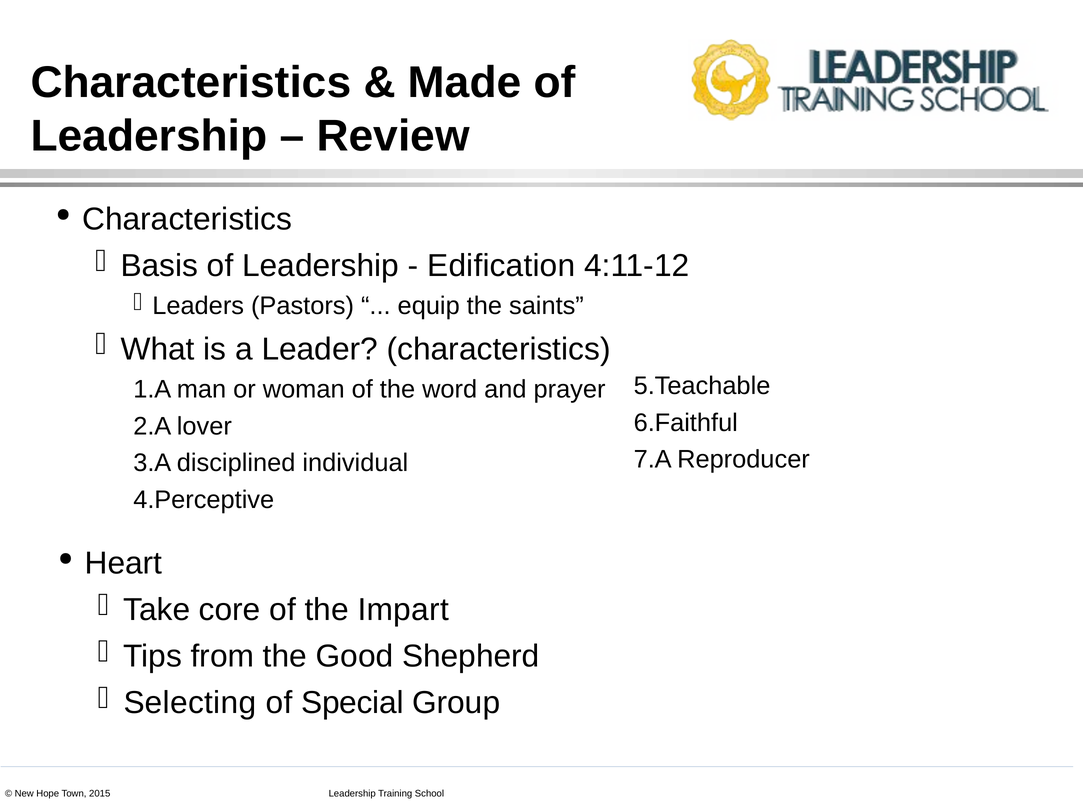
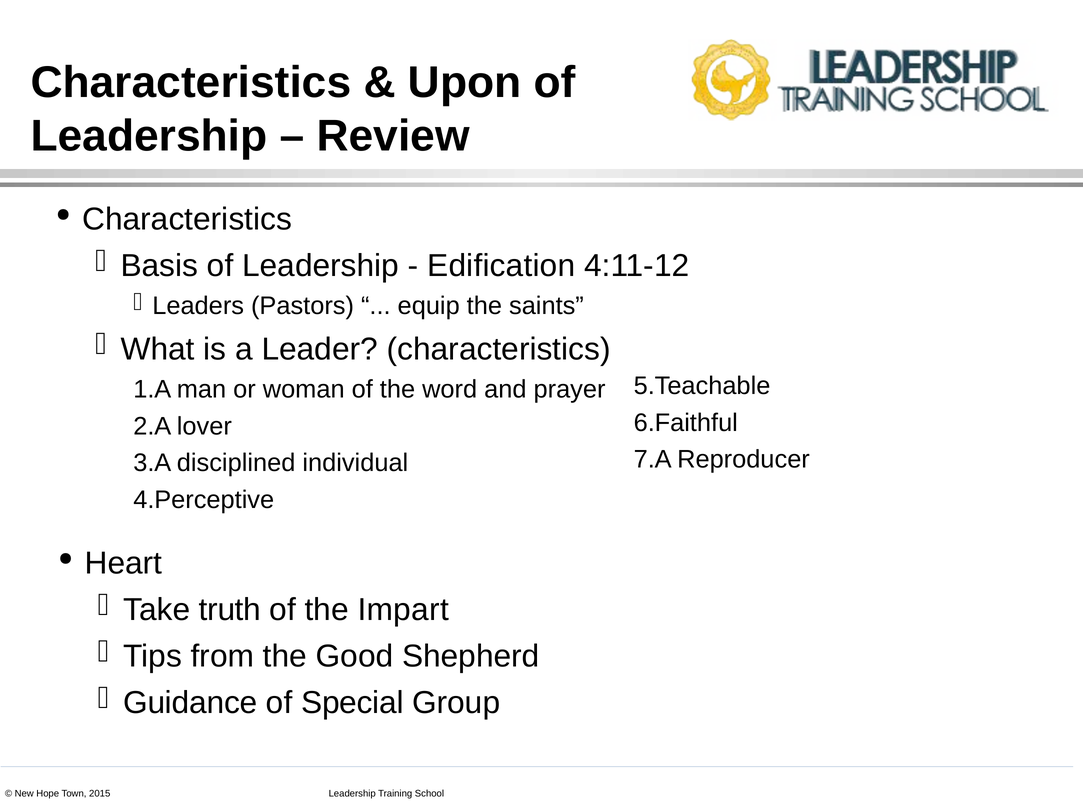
Made: Made -> Upon (465, 83)
core: core -> truth (230, 610)
Selecting: Selecting -> Guidance (190, 703)
